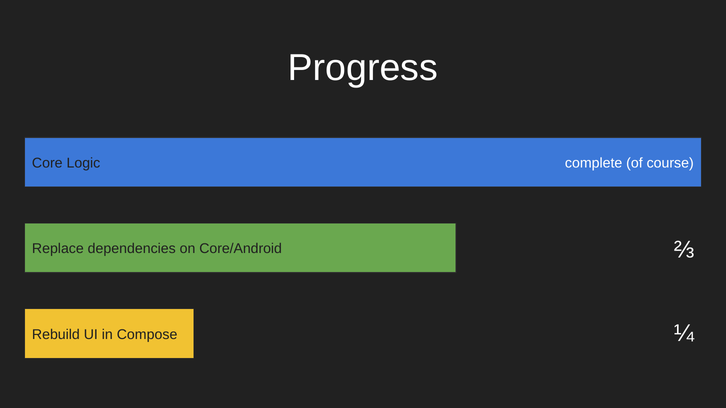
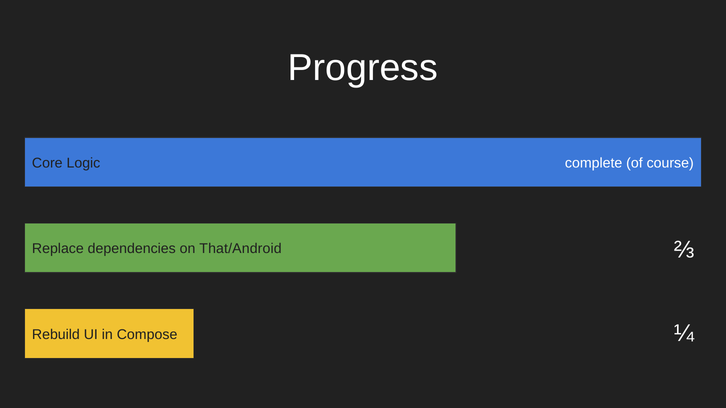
Core/Android: Core/Android -> That/Android (241, 249)
